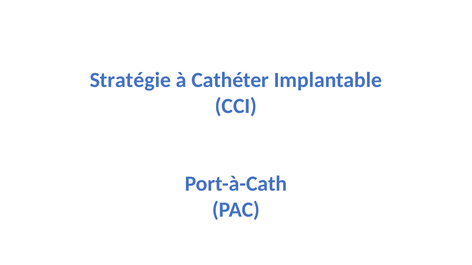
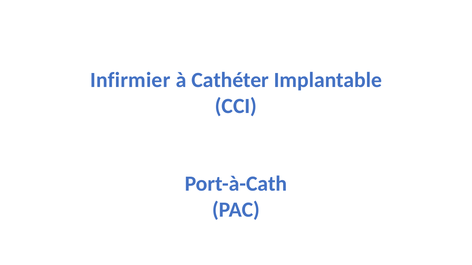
Stratégie: Stratégie -> Infirmier (130, 80)
